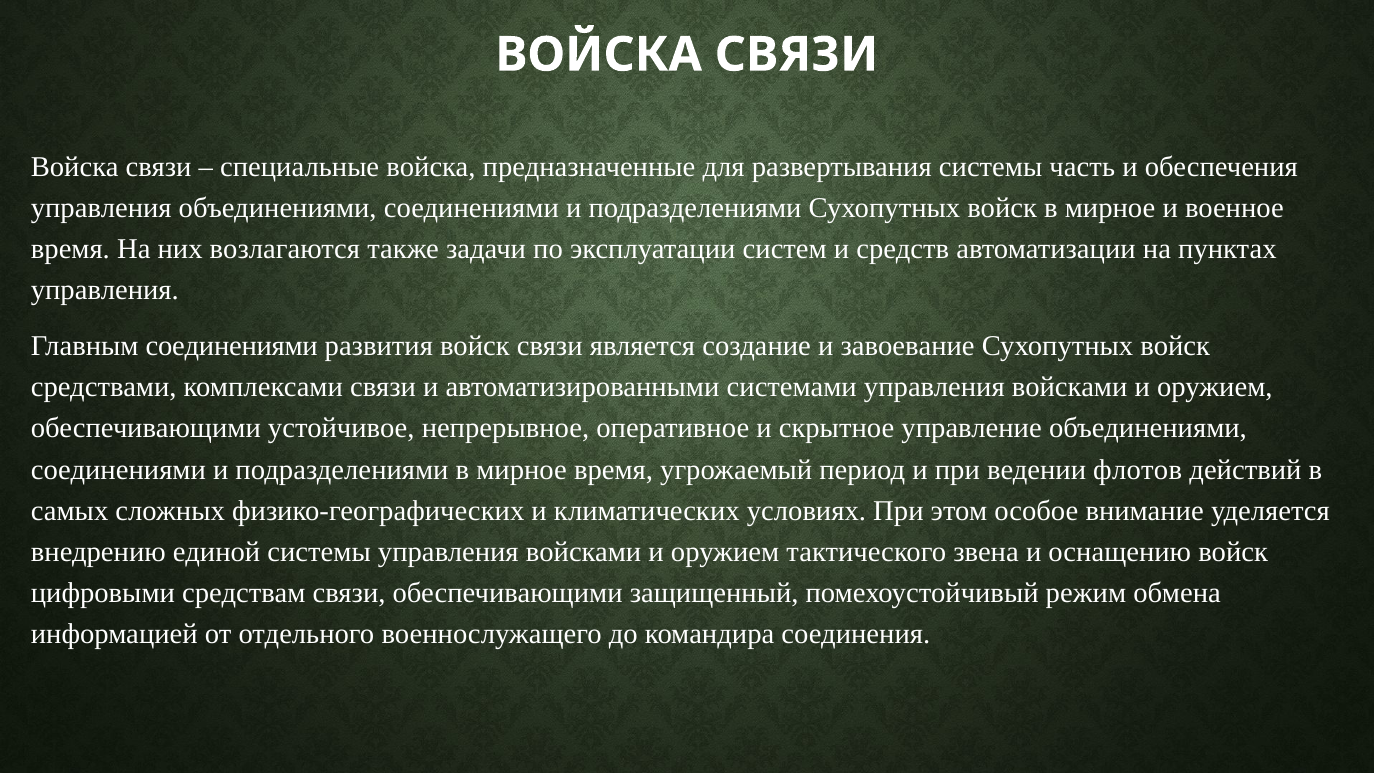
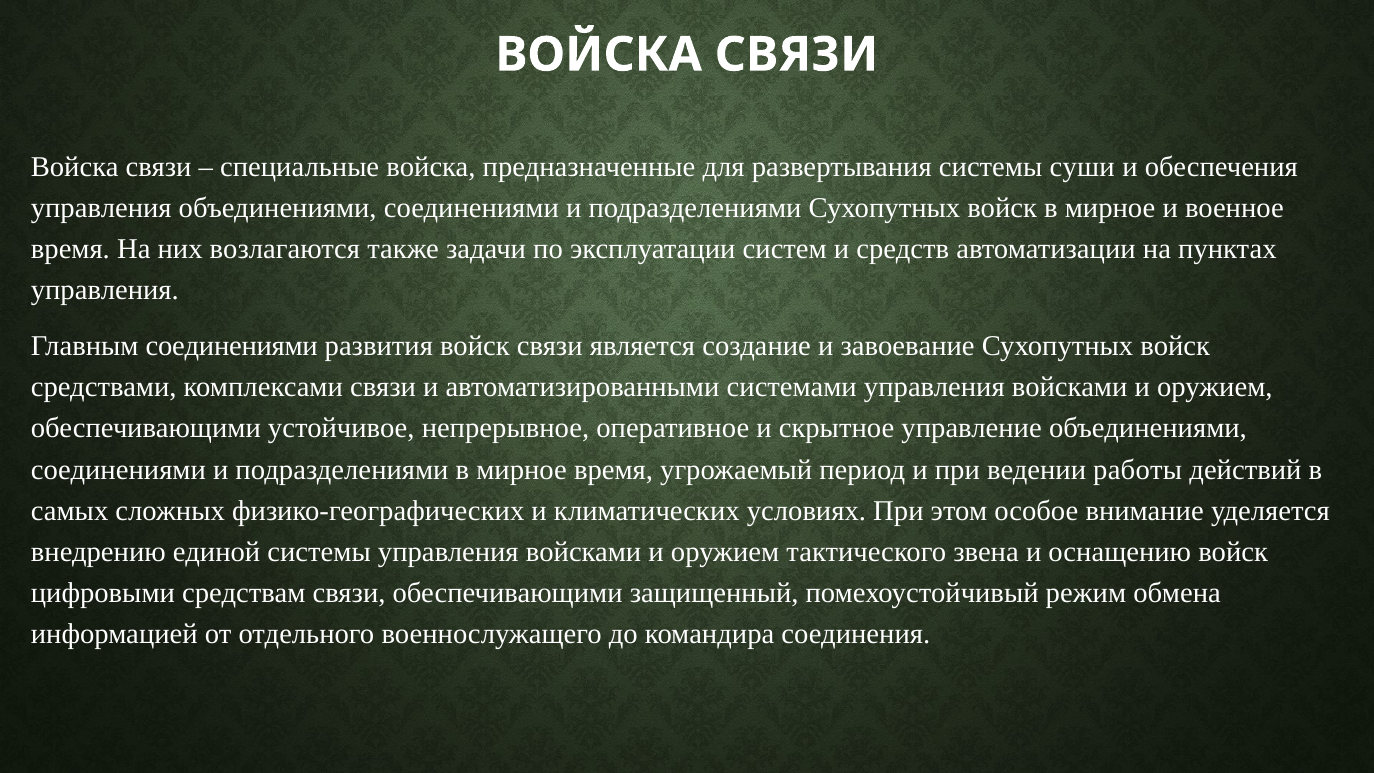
часть: часть -> суши (1082, 167)
флотов: флотов -> работы (1138, 469)
